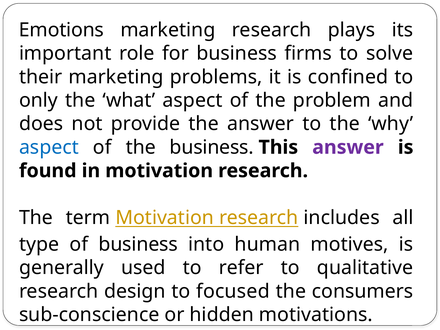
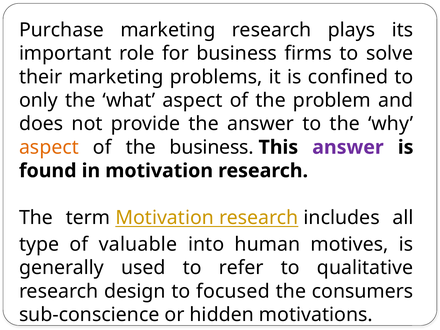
Emotions: Emotions -> Purchase (61, 30)
aspect colour: blue -> orange (49, 147)
of business: business -> valuable (138, 244)
